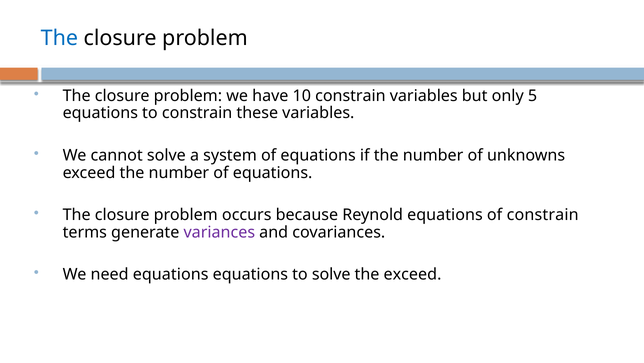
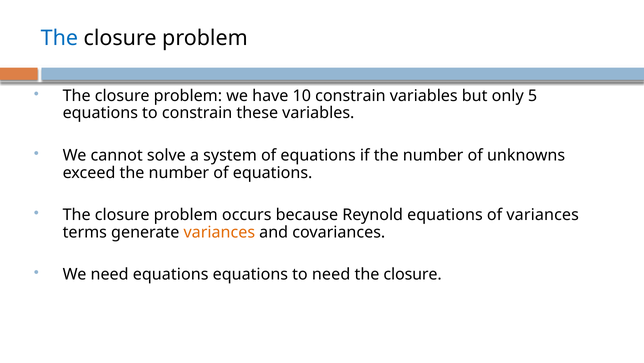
of constrain: constrain -> variances (543, 215)
variances colour: purple -> orange (219, 232)
to solve: solve -> need (331, 274)
exceed: exceed -> closure (413, 274)
